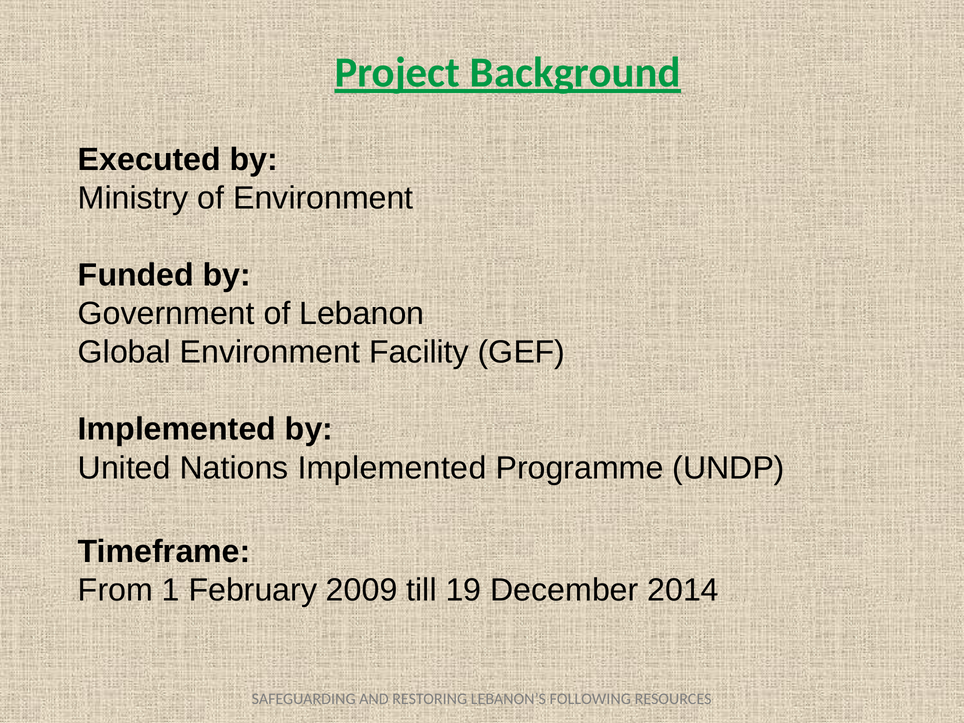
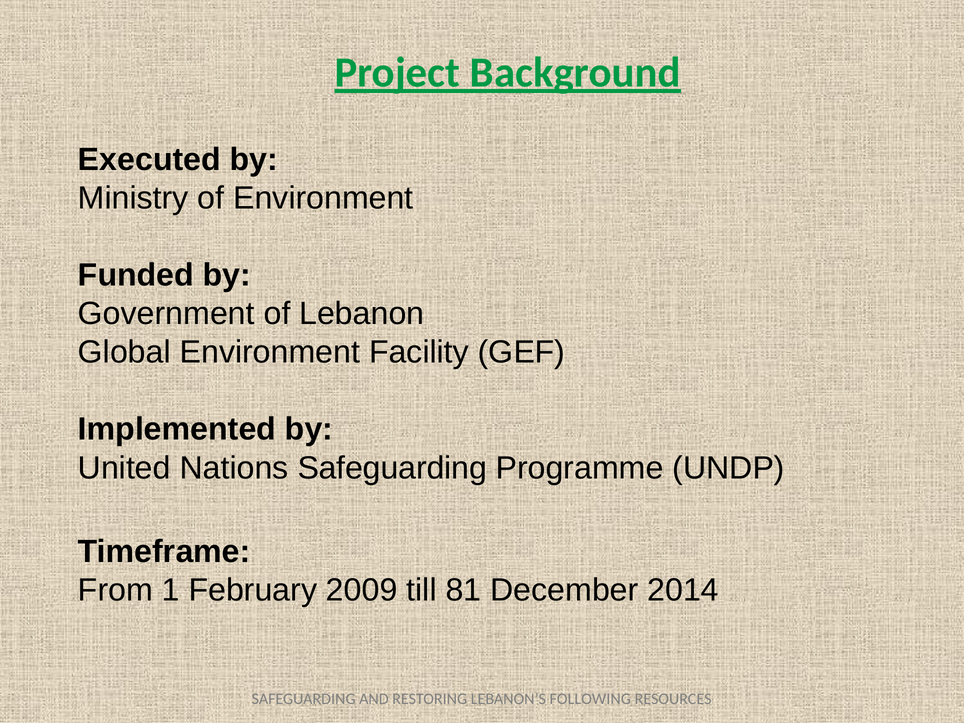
Nations Implemented: Implemented -> Safeguarding (392, 468)
19: 19 -> 81 (463, 590)
